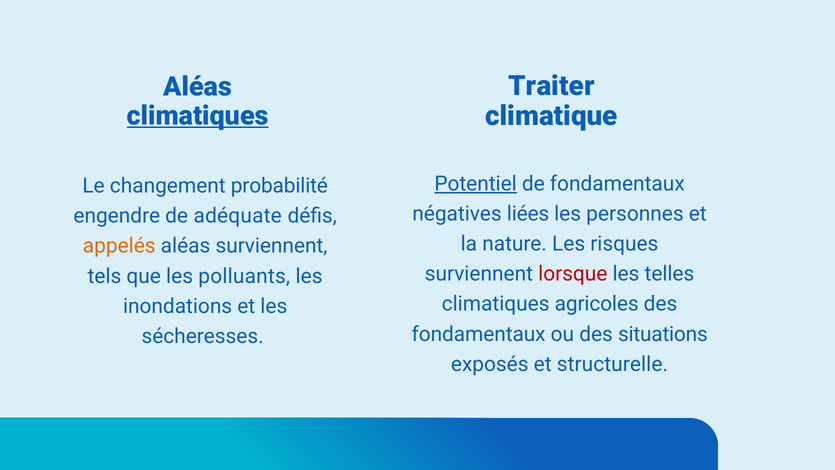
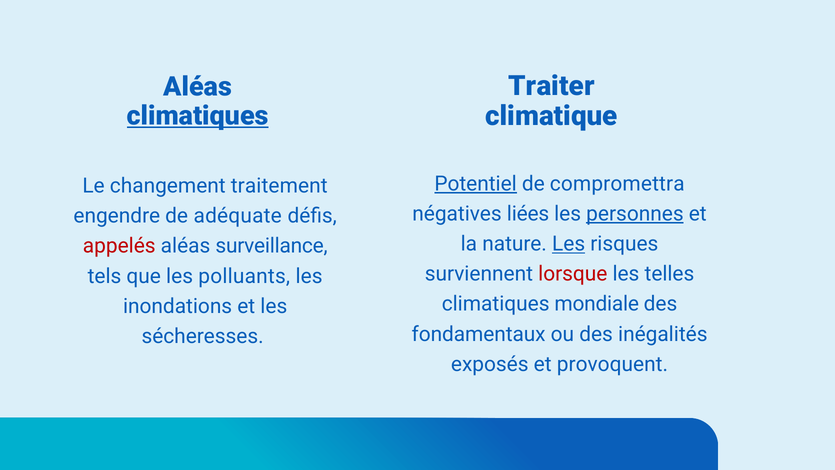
de fondamentaux: fondamentaux -> compromettra (617, 184)
probabilité: probabilité -> traitement (279, 186)
personnes underline: none -> present (635, 214)
Les underline: none -> present (569, 244)
appelés colour: orange -> red (119, 246)
aléas surviennent: surviennent -> surveillance (272, 246)
agricoles: agricoles -> mondiale (597, 304)
situations: situations -> inégalités (663, 334)
structurelle: structurelle -> provoquent (612, 364)
